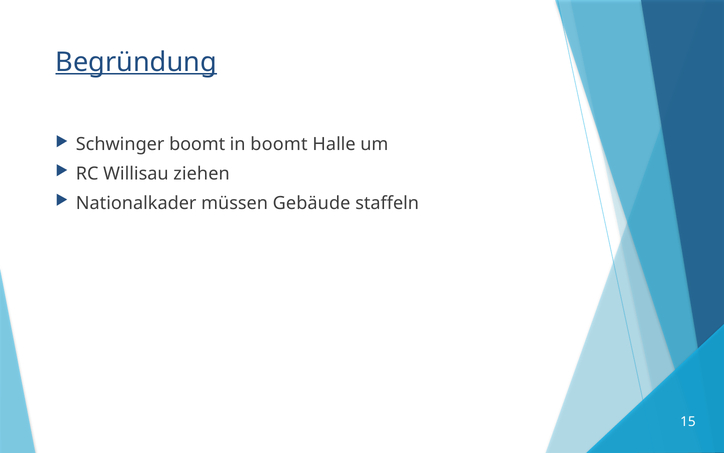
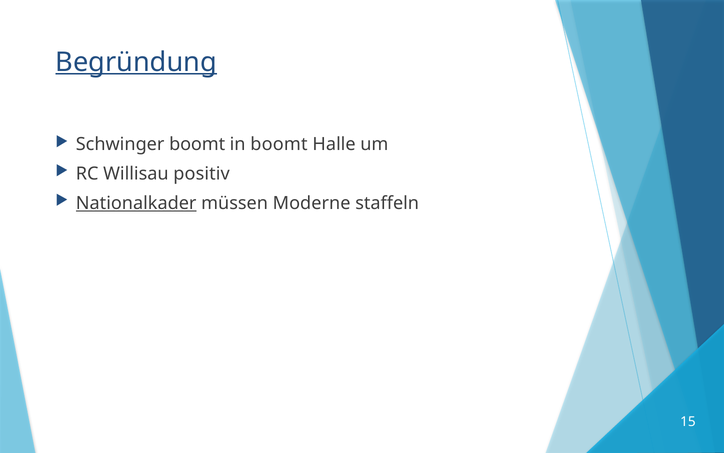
ziehen: ziehen -> positiv (202, 174)
Nationalkader underline: none -> present (136, 203)
Gebäude: Gebäude -> Moderne (312, 203)
